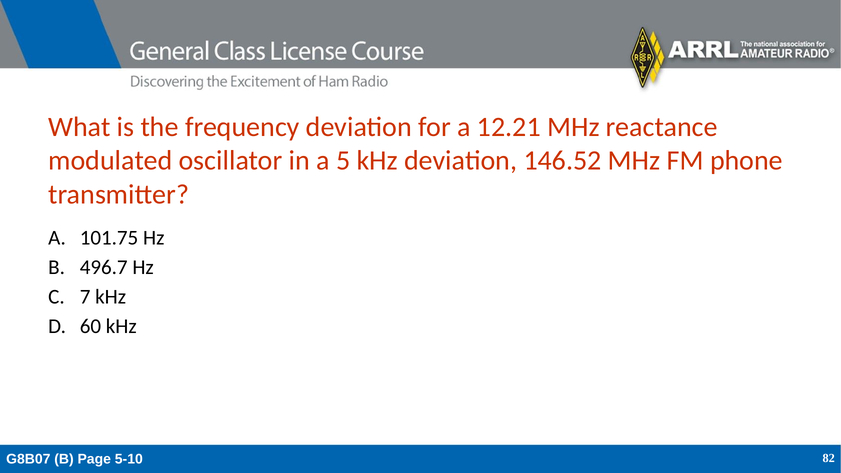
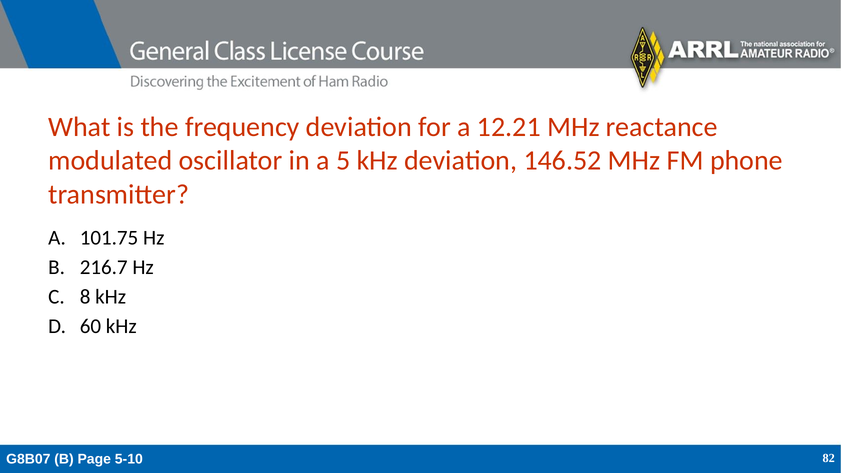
496.7: 496.7 -> 216.7 (104, 267)
7: 7 -> 8 (85, 297)
